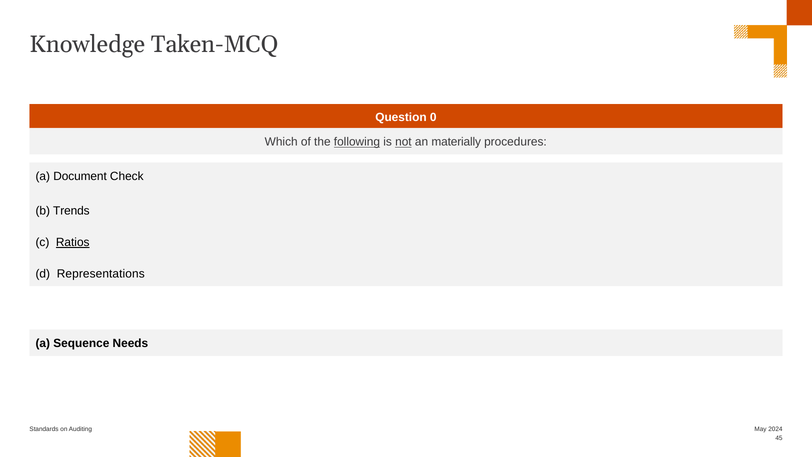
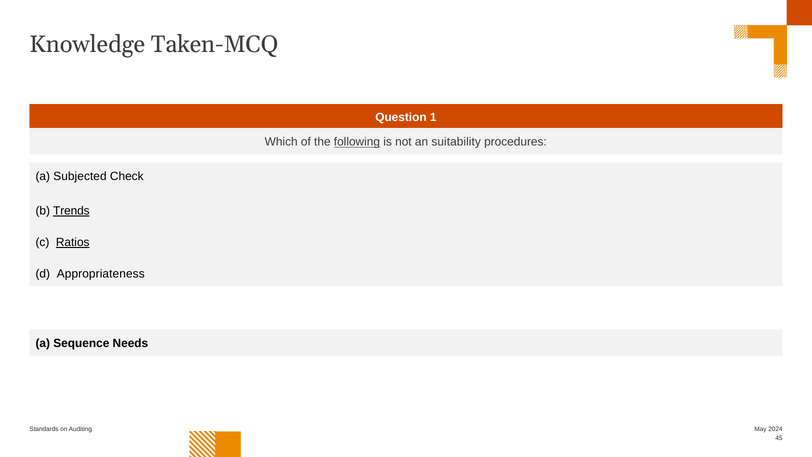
0: 0 -> 1 (433, 117)
not underline: present -> none (403, 142)
materially: materially -> suitability (456, 142)
Document: Document -> Subjected (80, 176)
Trends underline: none -> present (71, 211)
Representations: Representations -> Appropriateness (101, 274)
